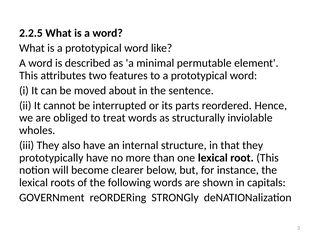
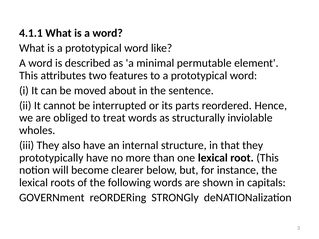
2.2.5: 2.2.5 -> 4.1.1 (31, 33)
